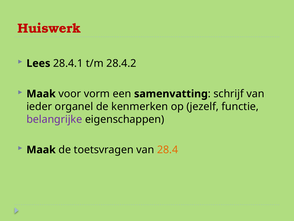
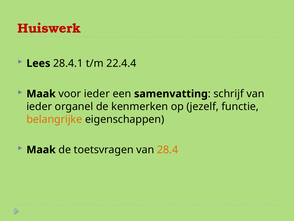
28.4.2: 28.4.2 -> 22.4.4 (121, 63)
voor vorm: vorm -> ieder (97, 94)
belangrijke colour: purple -> orange (54, 119)
